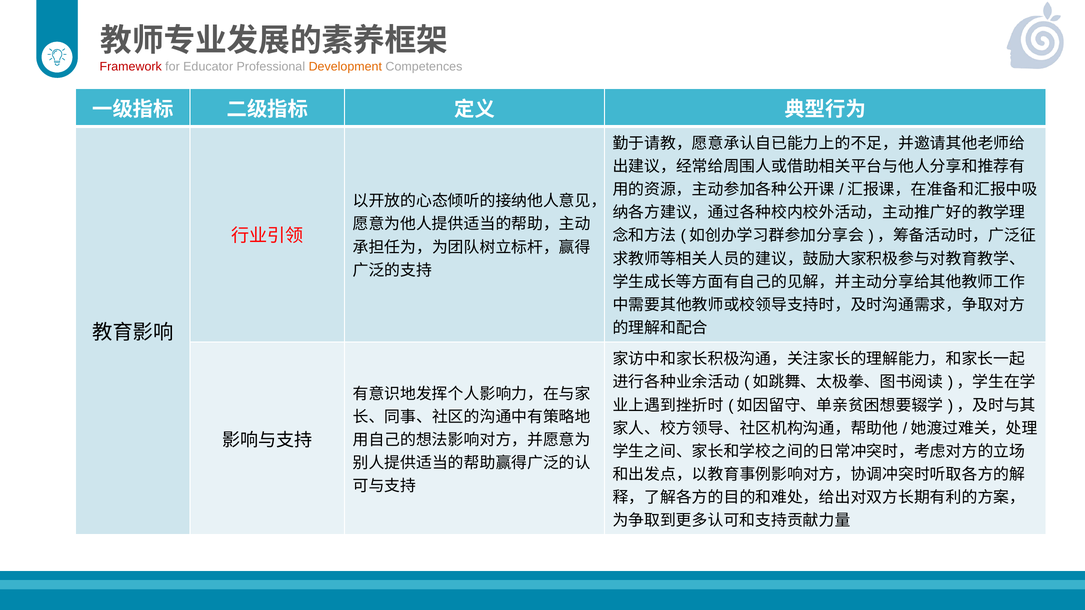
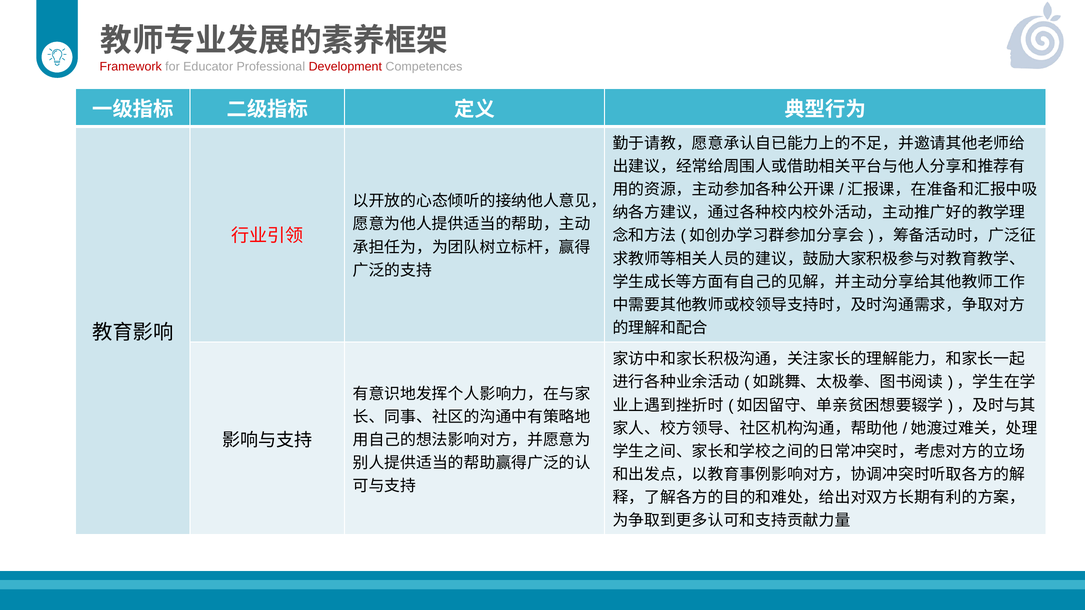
Development colour: orange -> red (345, 67)
